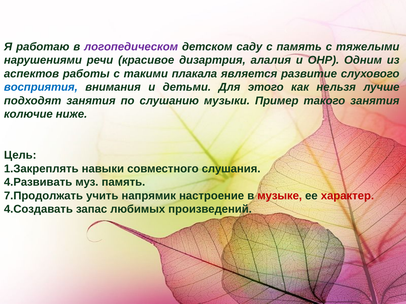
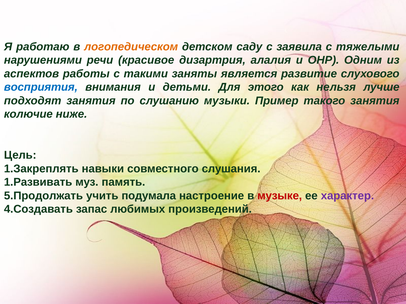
логопедическом colour: purple -> orange (131, 47)
с память: память -> заявила (299, 47)
плакала: плакала -> заняты (194, 74)
4.Развивать: 4.Развивать -> 1.Развивать (38, 182)
7.Продолжать: 7.Продолжать -> 5.Продолжать (43, 196)
напрямик: напрямик -> подумала (149, 196)
характер colour: red -> purple (347, 196)
